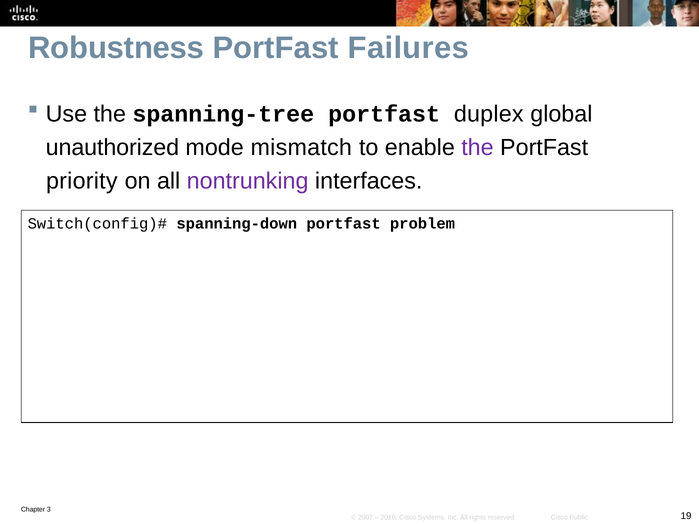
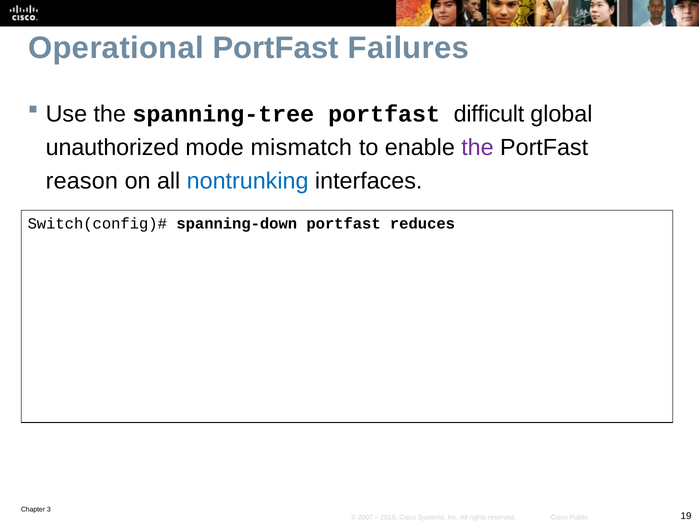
Robustness: Robustness -> Operational (116, 48)
duplex: duplex -> difficult (489, 114)
priority: priority -> reason (82, 181)
nontrunking colour: purple -> blue (248, 181)
problem: problem -> reduces (422, 224)
